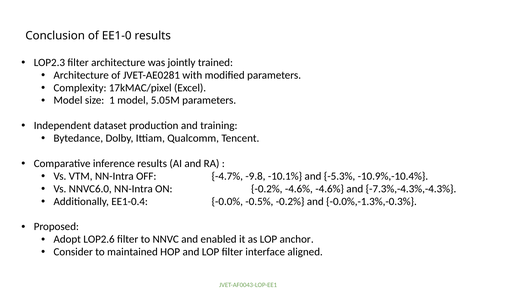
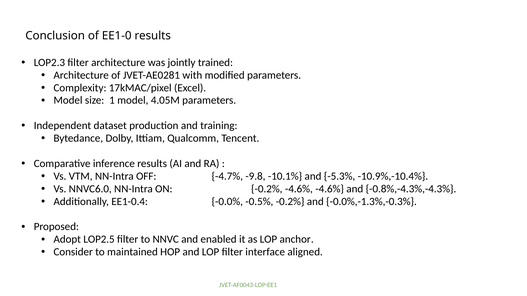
5.05M: 5.05M -> 4.05M (165, 101)
-7.3%,-4.3%,-4.3%: -7.3%,-4.3%,-4.3% -> -0.8%,-4.3%,-4.3% (411, 189)
LOP2.6: LOP2.6 -> LOP2.5 (99, 240)
